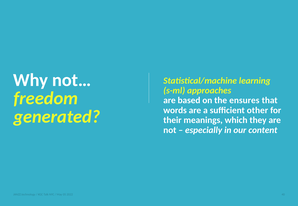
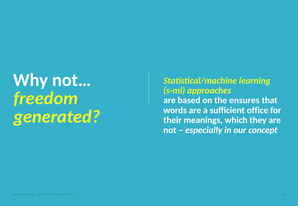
other: other -> office (258, 110)
content: content -> concept (263, 130)
